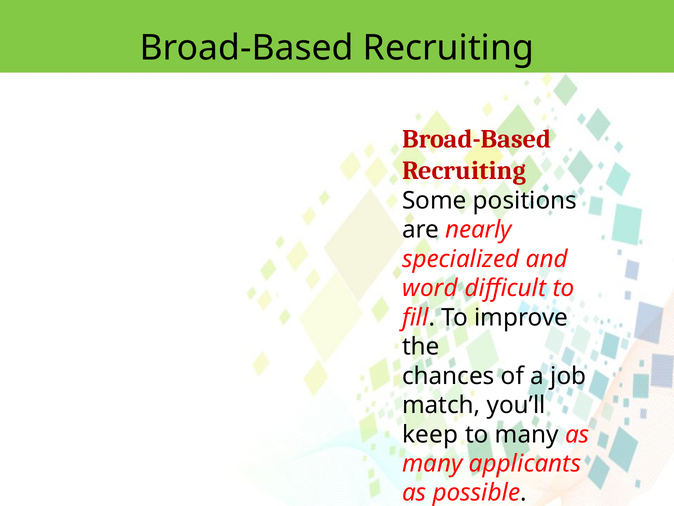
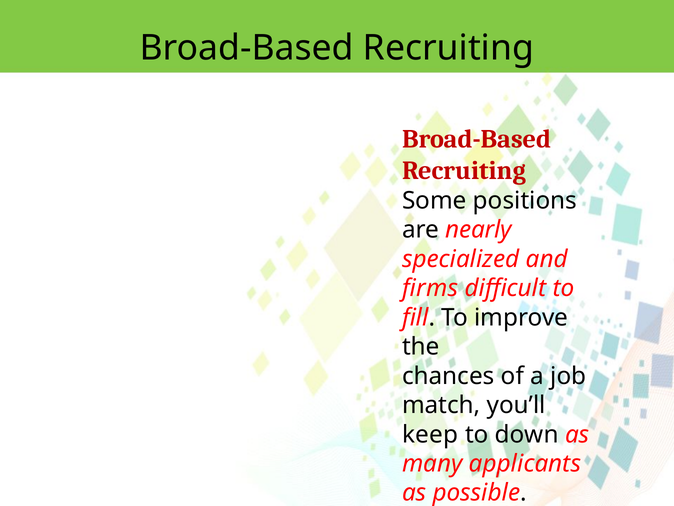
word: word -> firms (430, 288)
to many: many -> down (527, 434)
